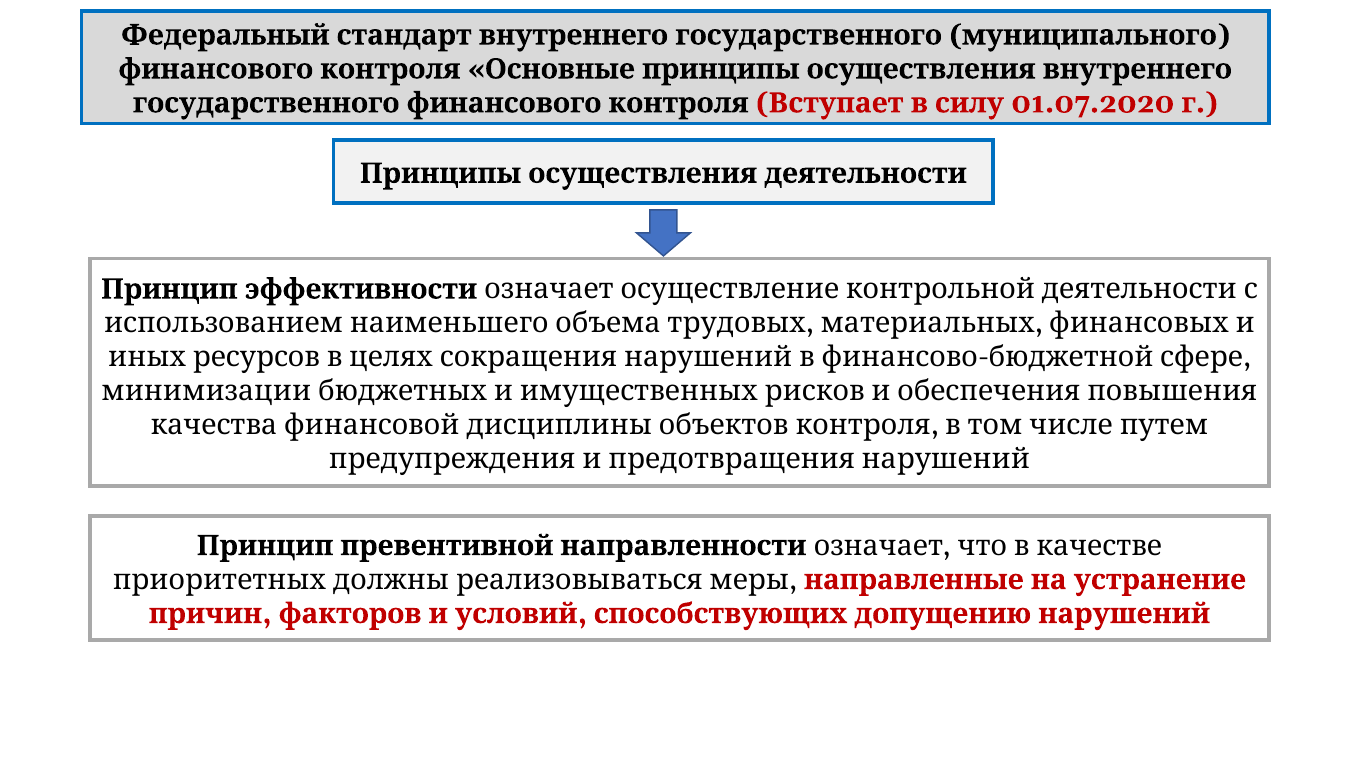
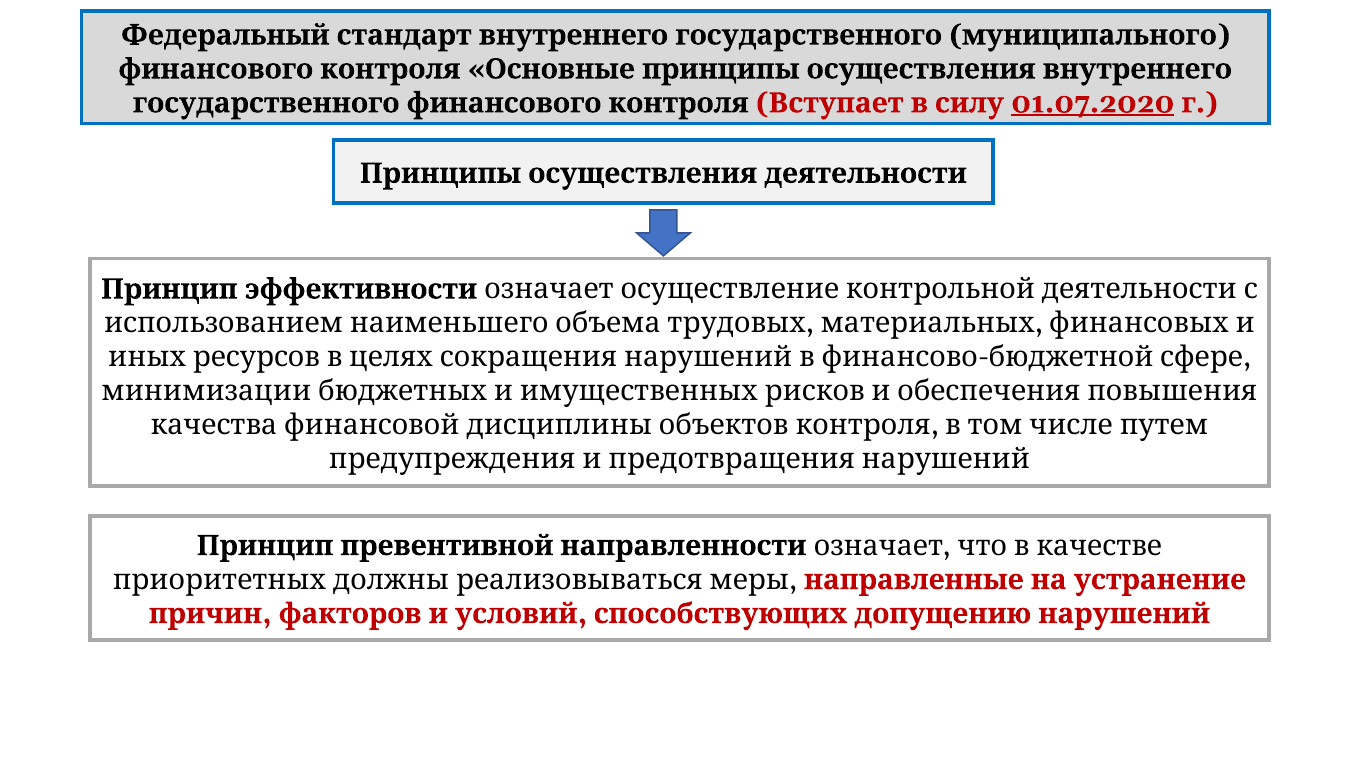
01.07.2020 underline: none -> present (1093, 103)
